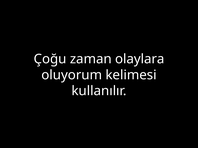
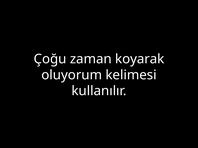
olaylara: olaylara -> koyarak (140, 59)
